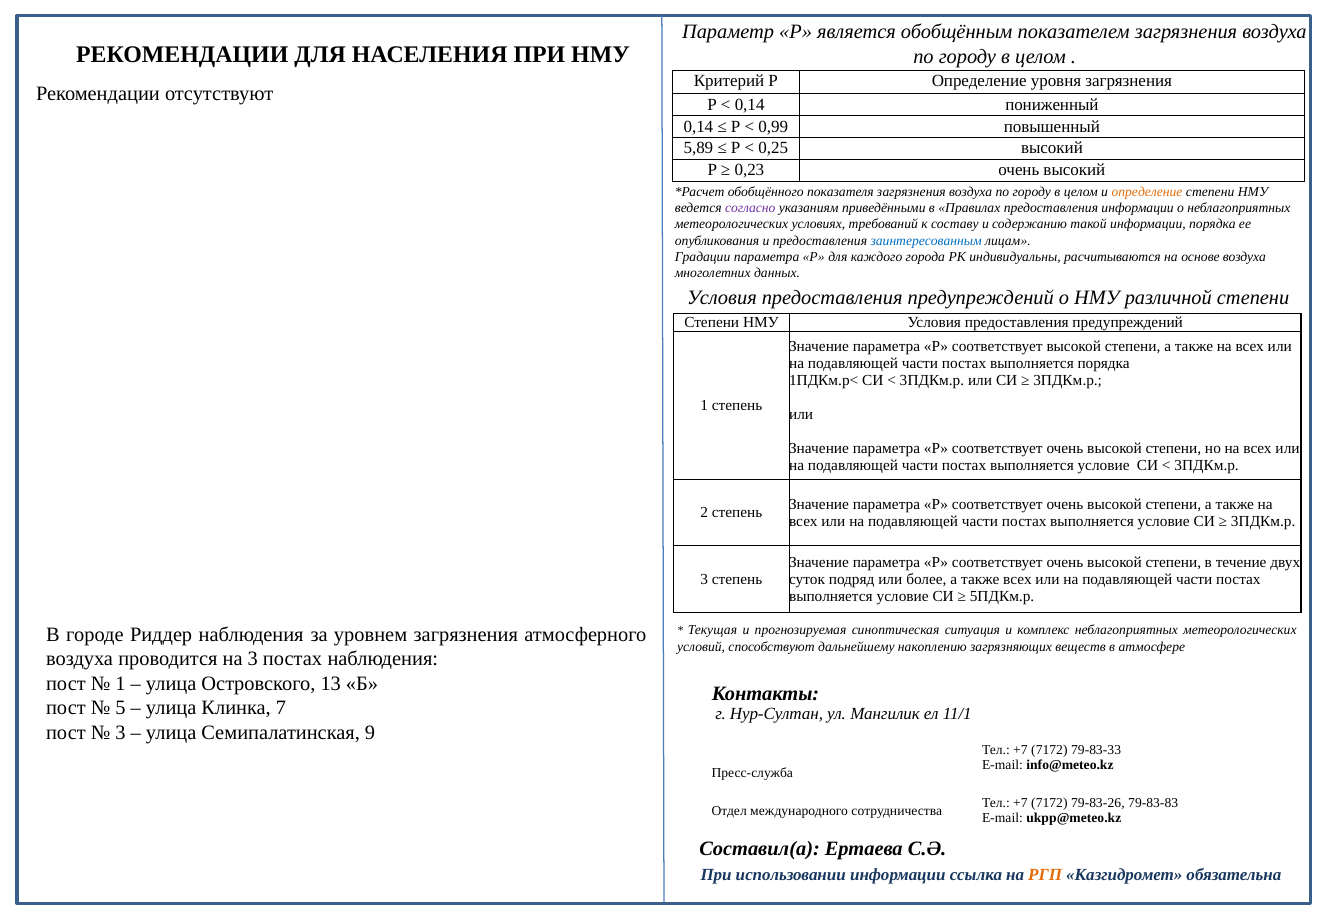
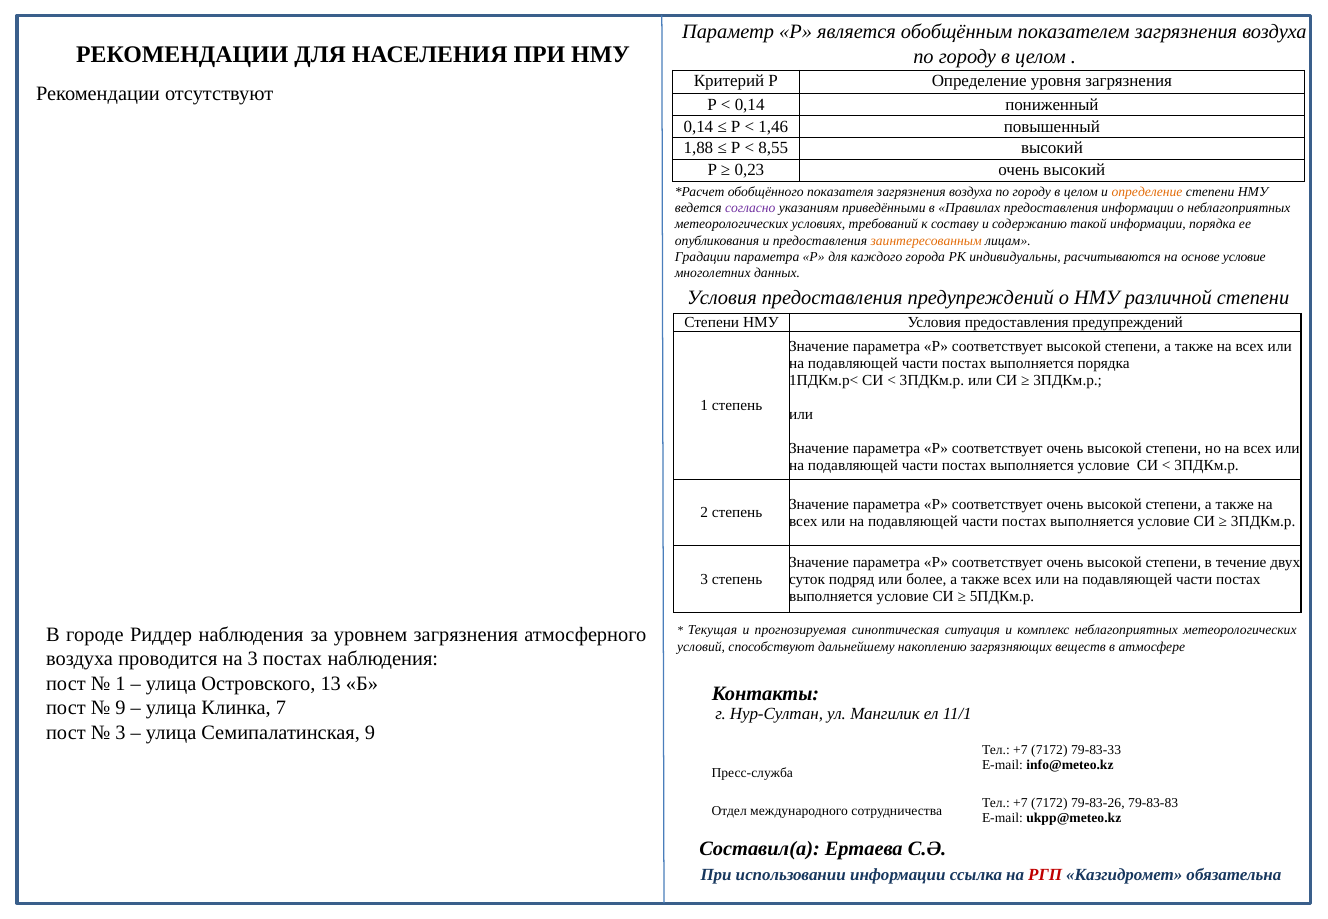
0,99: 0,99 -> 1,46 (773, 126)
5,89: 5,89 -> 1,88 (698, 148)
0,25: 0,25 -> 8,55 (773, 148)
заинтересованным colour: blue -> orange (926, 241)
основе воздуха: воздуха -> условие (1244, 257)
5: 5 -> 9 (120, 708)
РГП colour: orange -> red (1045, 875)
